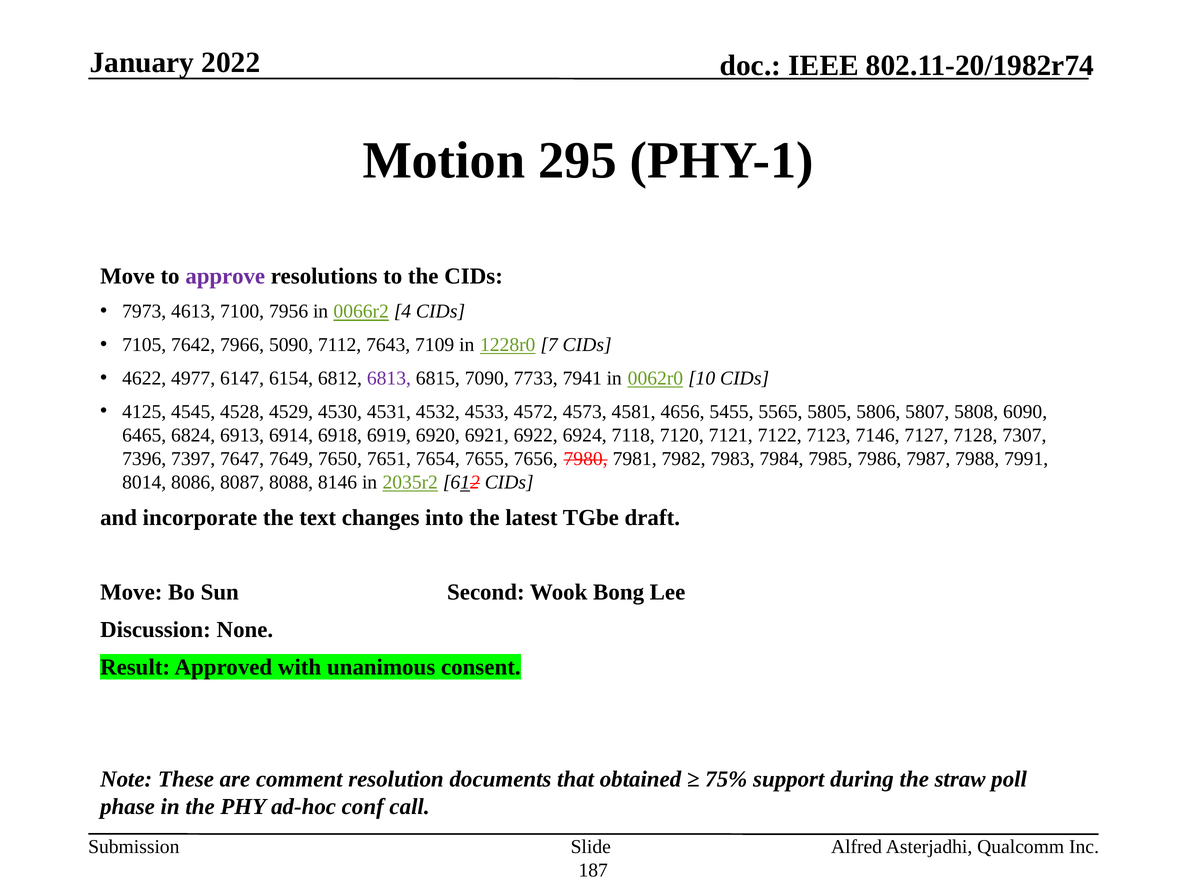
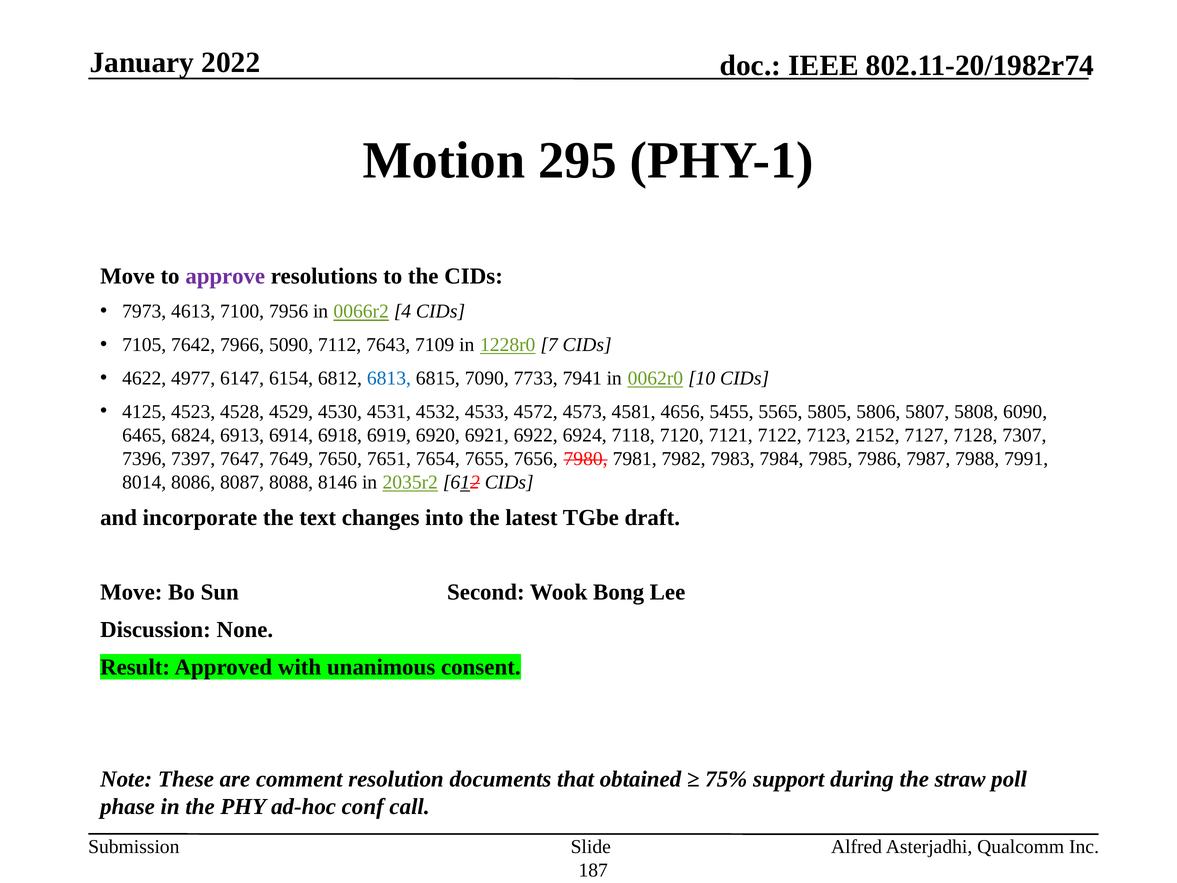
6813 colour: purple -> blue (389, 378)
4545: 4545 -> 4523 (193, 411)
7146: 7146 -> 2152 (878, 435)
